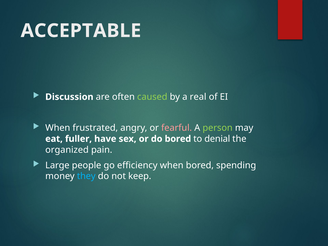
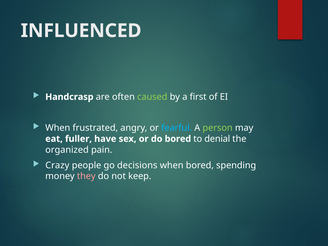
ACCEPTABLE: ACCEPTABLE -> INFLUENCED (81, 31)
Discussion: Discussion -> Handcrasp (69, 97)
real: real -> first (198, 97)
fearful colour: pink -> light blue (177, 128)
Large: Large -> Crazy (57, 165)
efficiency: efficiency -> decisions (137, 165)
they colour: light blue -> pink (86, 176)
